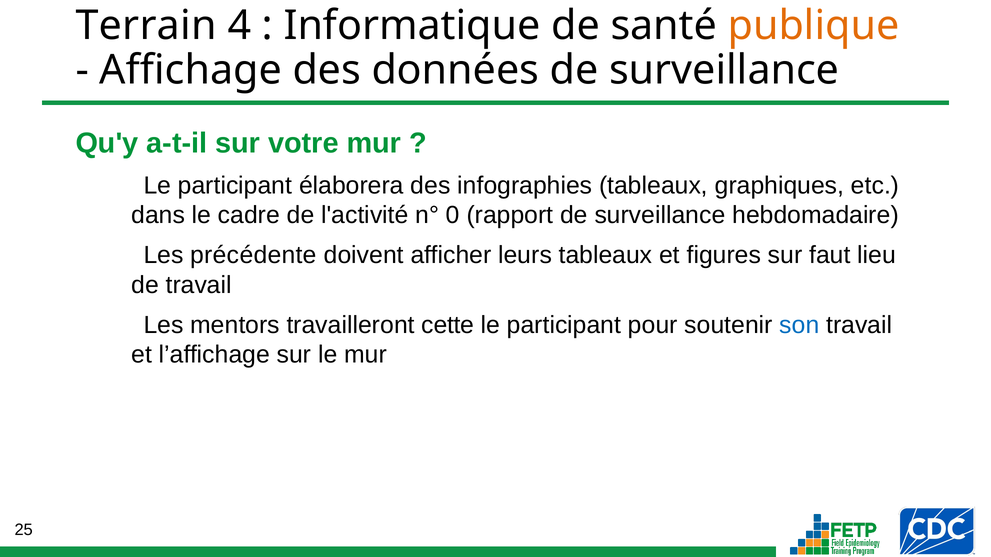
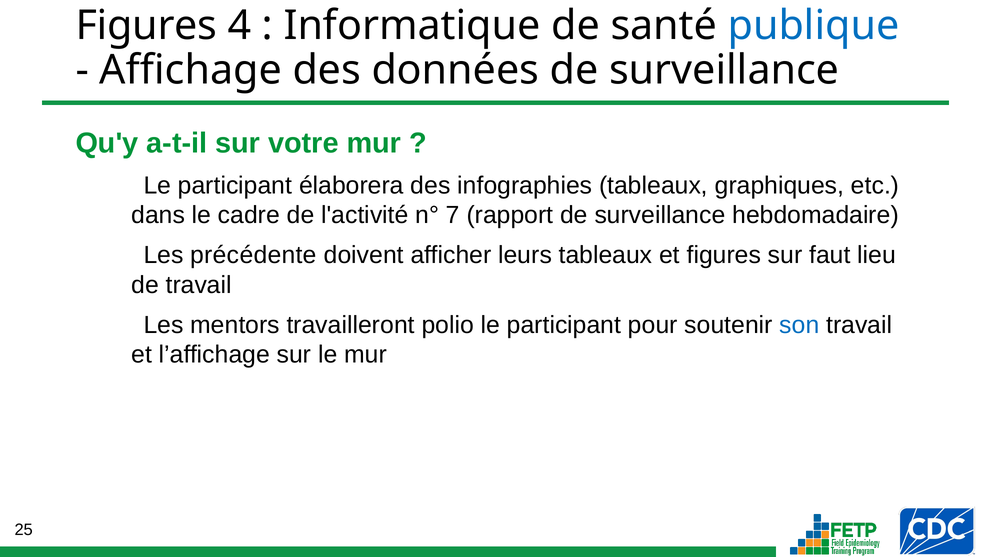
Terrain: Terrain -> Figures (146, 26)
publique colour: orange -> blue (814, 26)
0: 0 -> 7 (453, 215)
cette: cette -> polio (448, 325)
